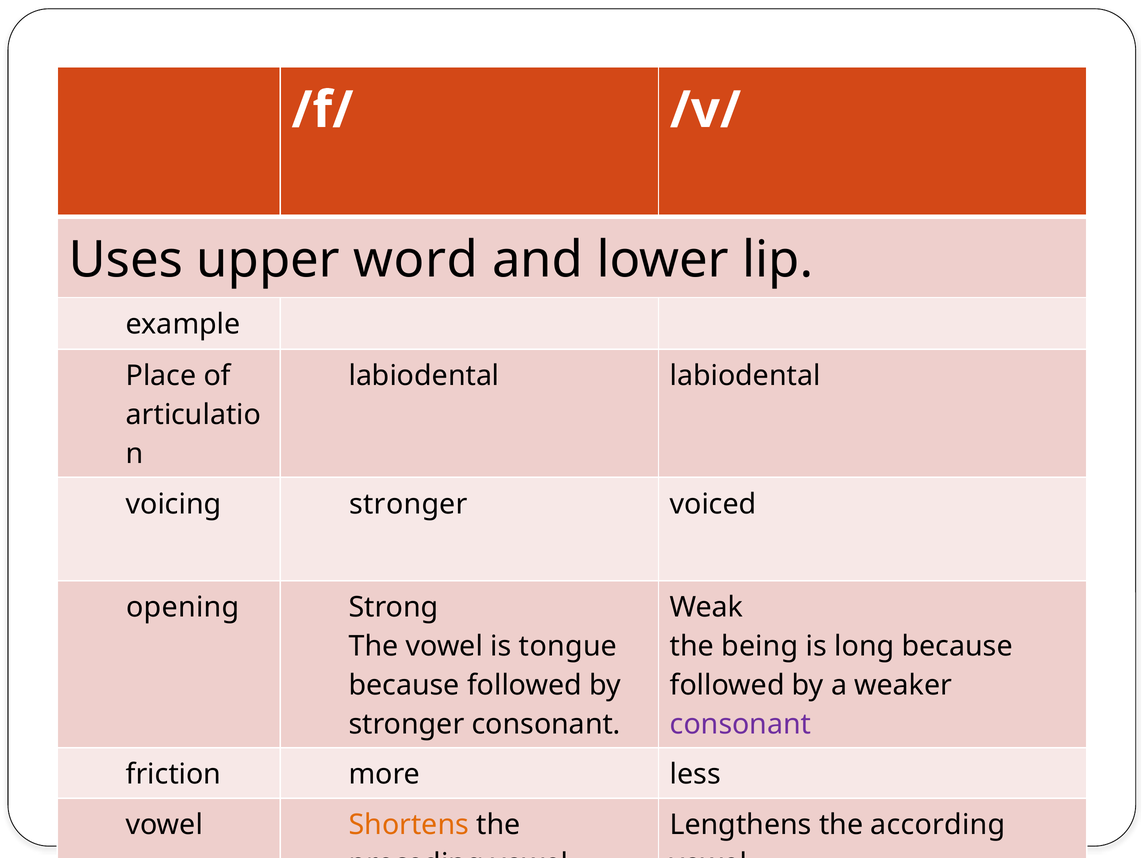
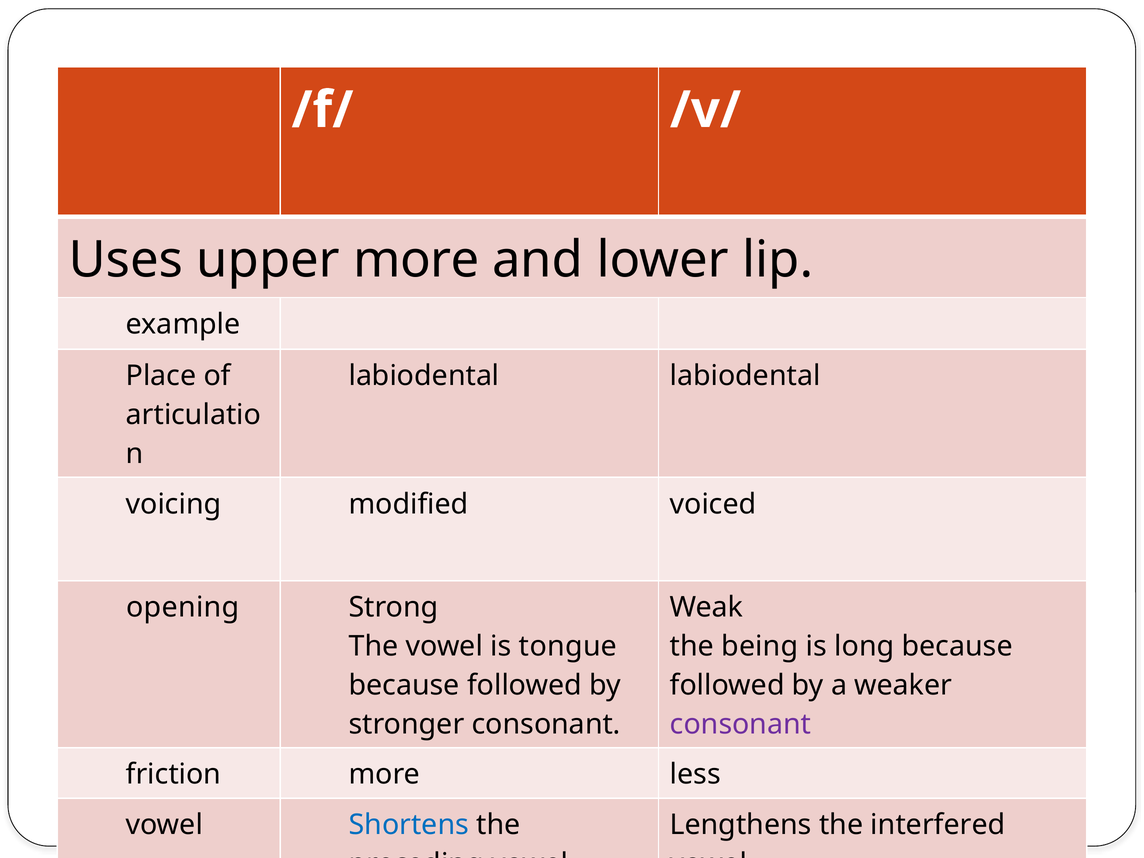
upper word: word -> more (416, 260)
voicing stronger: stronger -> modified (409, 504)
Shortens colour: orange -> blue (409, 825)
according: according -> interfered (938, 825)
